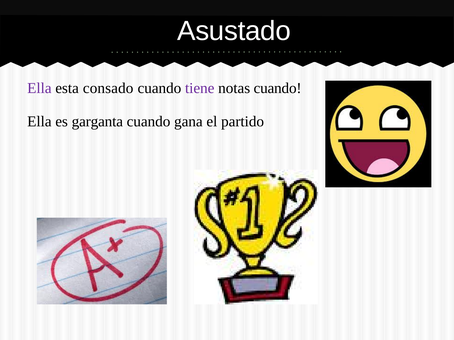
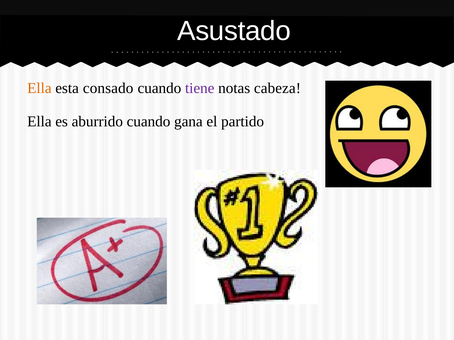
Ella colour: purple -> orange (39, 88)
notas cuando: cuando -> cabeza (277, 88)
garganta: garganta -> aburrido (97, 122)
